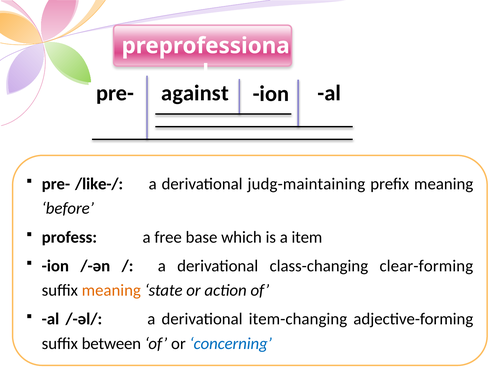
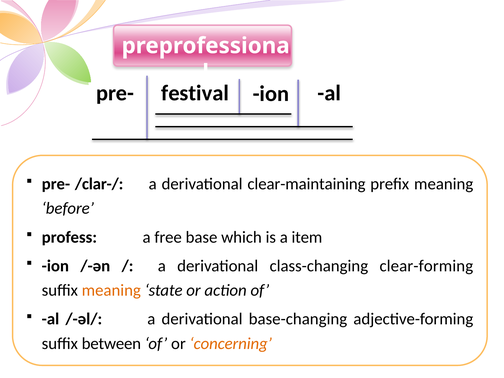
against: against -> festival (195, 93)
/like-/: /like-/ -> /clar-/ (99, 184)
judg-maintaining: judg-maintaining -> clear-maintaining (306, 184)
item-changing: item-changing -> base-changing (298, 319)
concerning colour: blue -> orange (231, 344)
